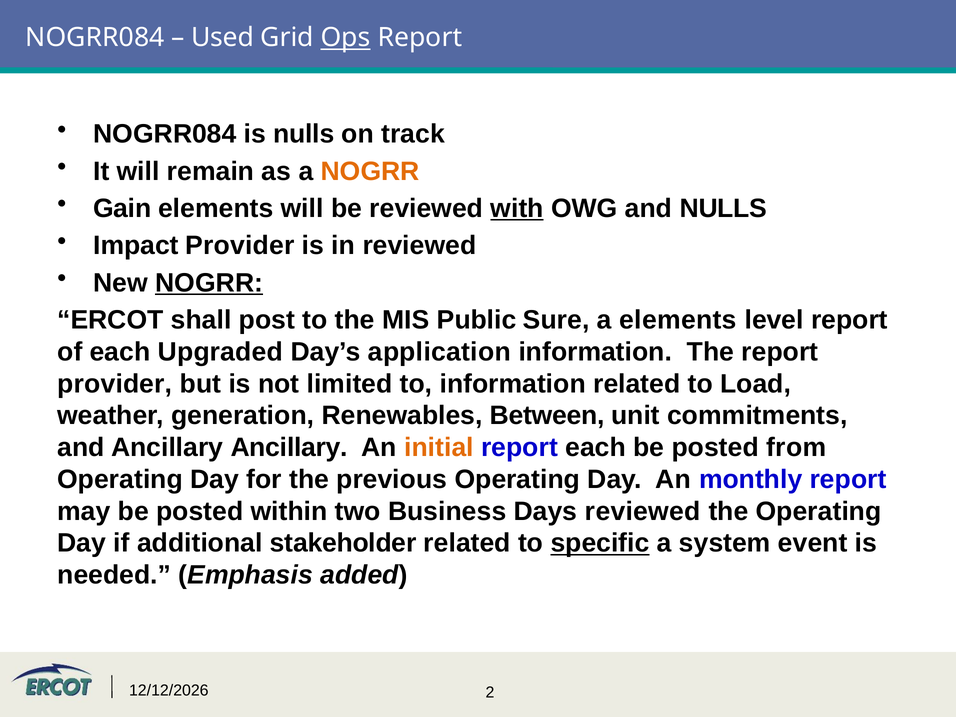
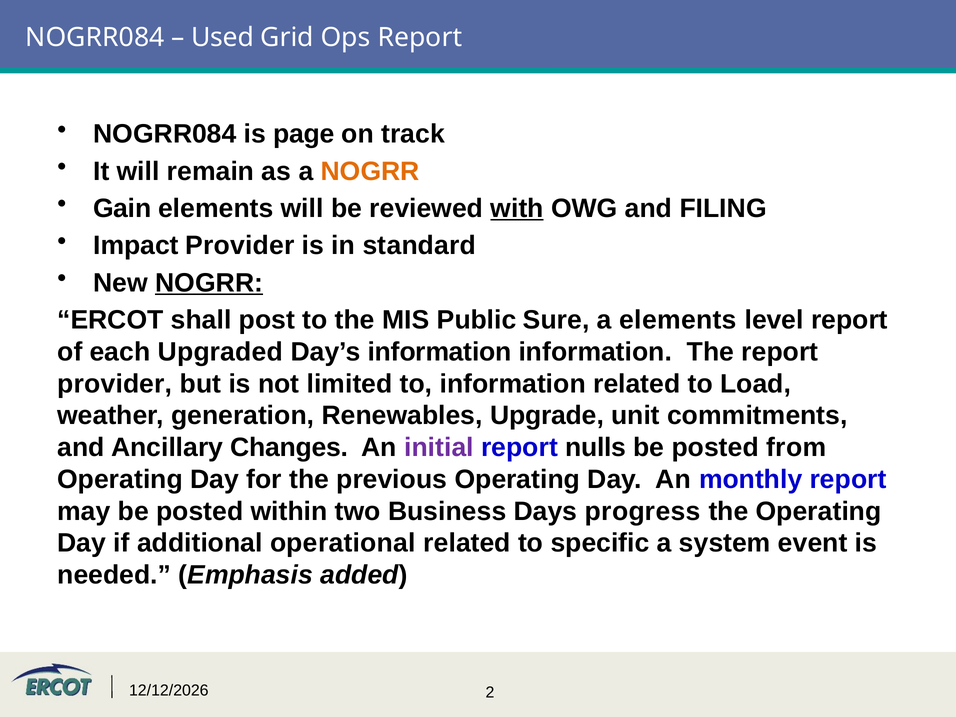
Ops underline: present -> none (346, 38)
is nulls: nulls -> page (304, 134)
and NULLS: NULLS -> FILING (723, 208)
in reviewed: reviewed -> standard (419, 246)
Day’s application: application -> information (440, 352)
Between: Between -> Upgrade (547, 416)
Ancillary Ancillary: Ancillary -> Changes (289, 448)
initial colour: orange -> purple (439, 448)
report each: each -> nulls (596, 448)
Days reviewed: reviewed -> progress (643, 511)
stakeholder: stakeholder -> operational (343, 543)
specific underline: present -> none (600, 543)
